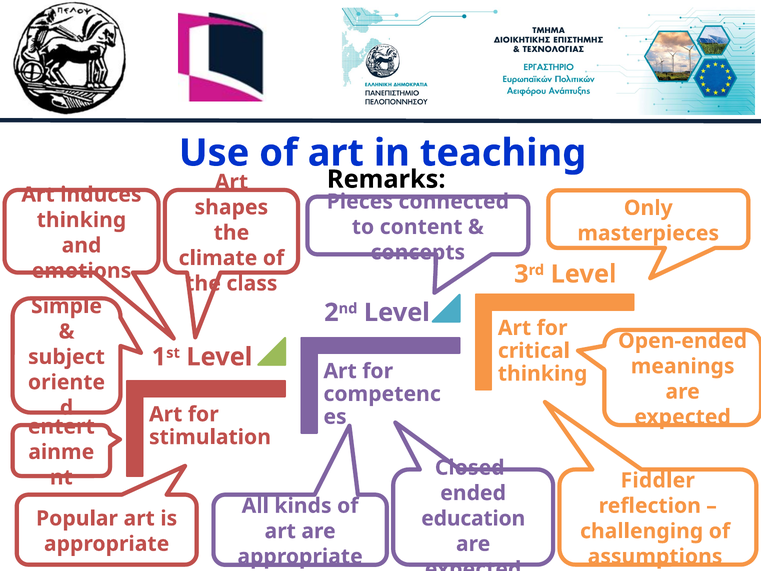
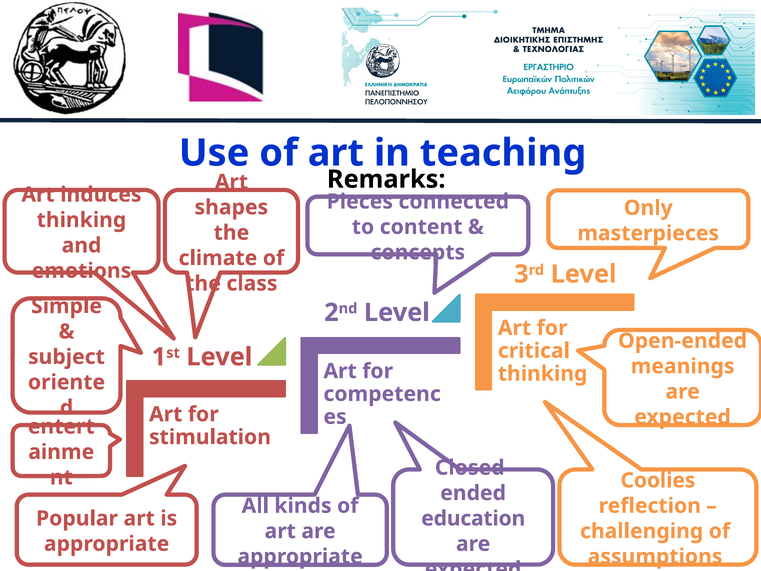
Fiddler: Fiddler -> Coolies (658, 480)
